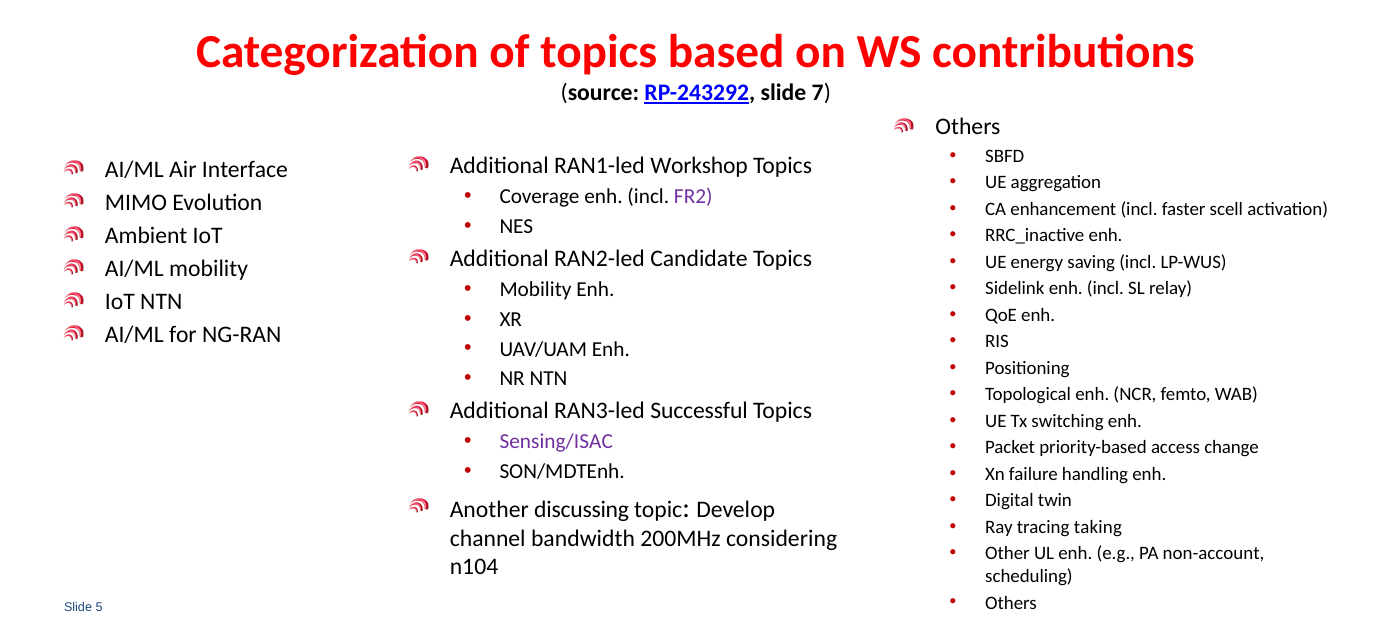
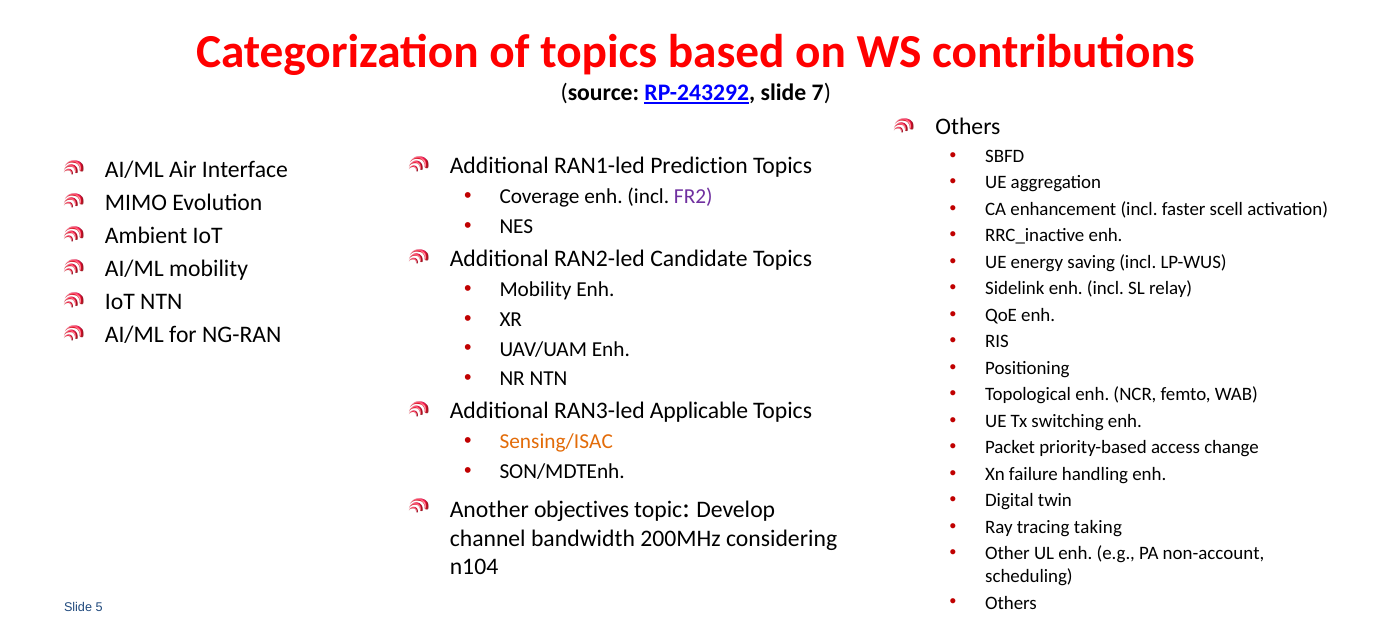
Workshop: Workshop -> Prediction (699, 166)
Successful: Successful -> Applicable (699, 411)
Sensing/ISAC colour: purple -> orange (556, 442)
discussing: discussing -> objectives (582, 509)
